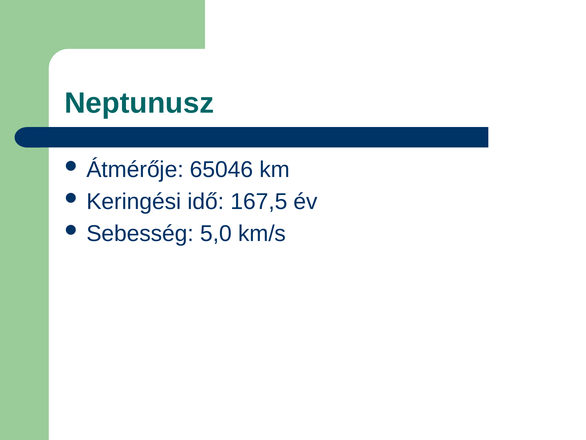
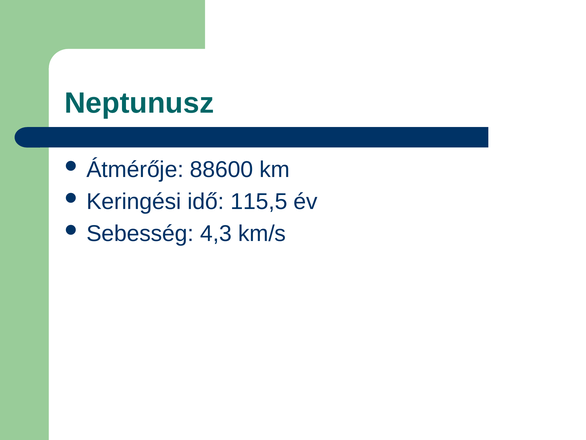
65046: 65046 -> 88600 (222, 170)
167,5: 167,5 -> 115,5 (259, 202)
5,0: 5,0 -> 4,3 (216, 233)
